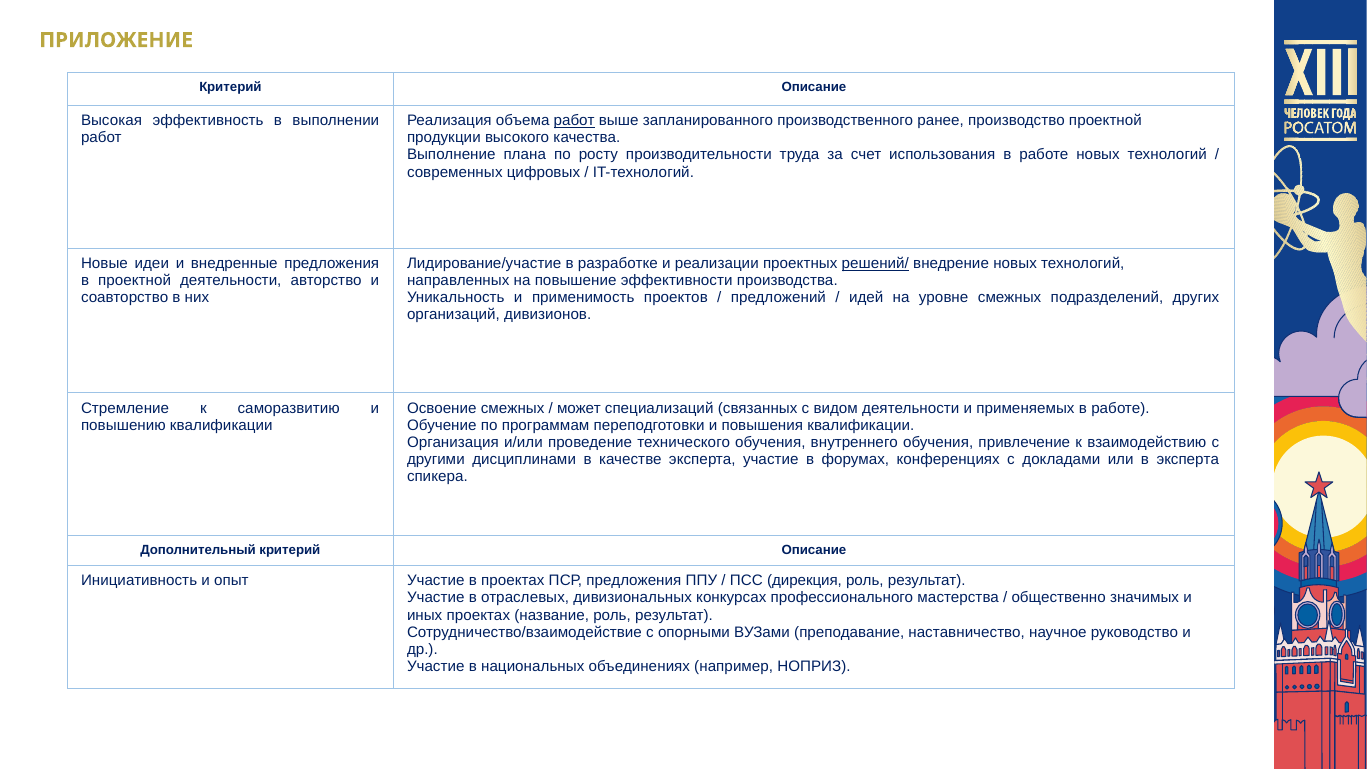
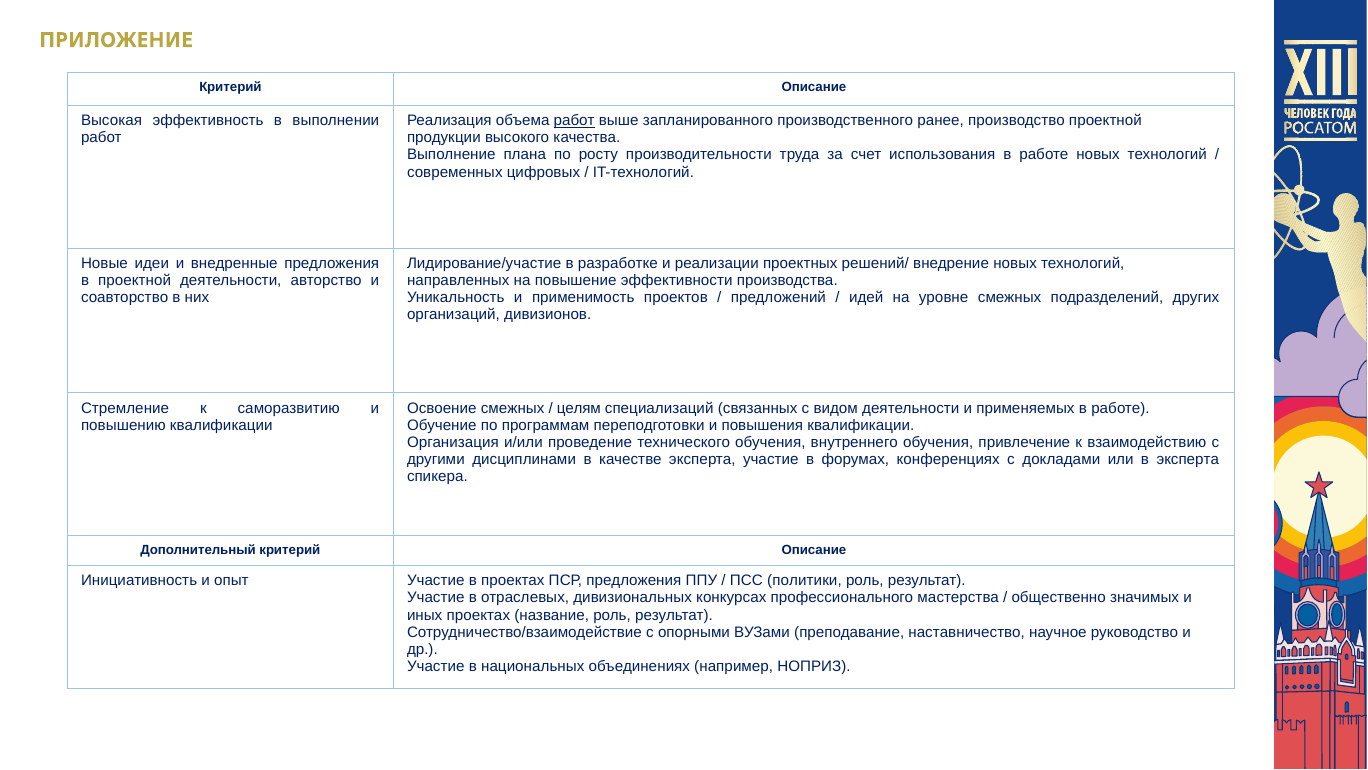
решений/ underline: present -> none (875, 263)
может: может -> целям (579, 408)
дирекция: дирекция -> политики (804, 580)
